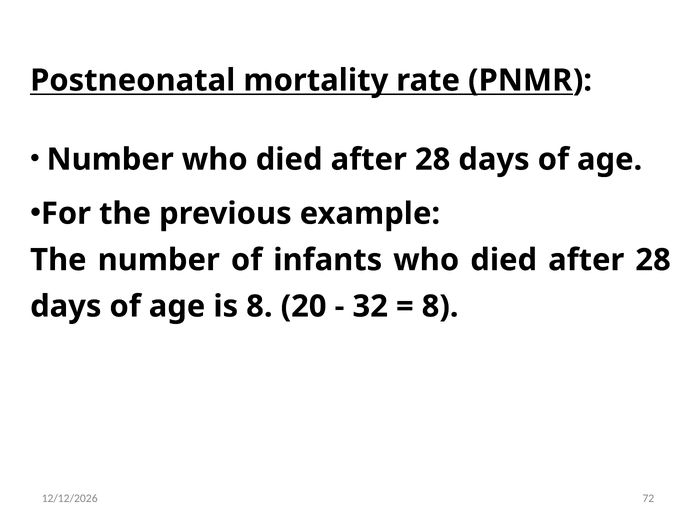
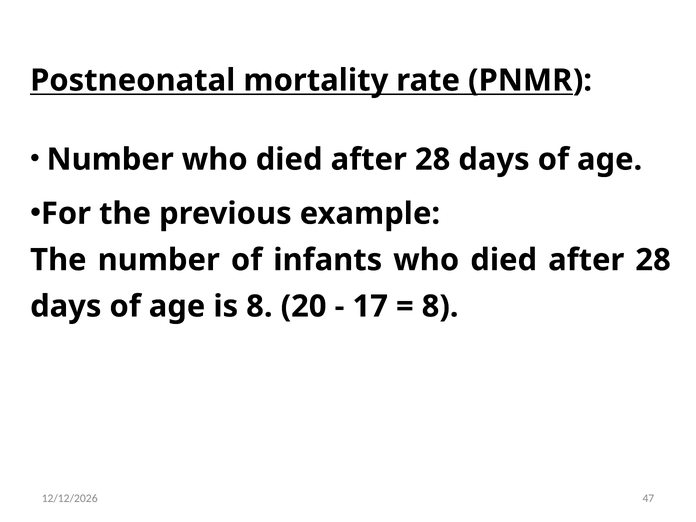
32: 32 -> 17 (370, 306)
72: 72 -> 47 (648, 498)
